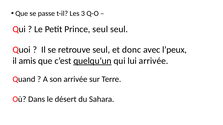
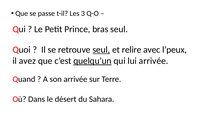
Prince seul: seul -> bras (100, 29)
seul underline: none -> present (101, 50)
donc: donc -> relire (132, 50)
amis: amis -> avez (27, 61)
